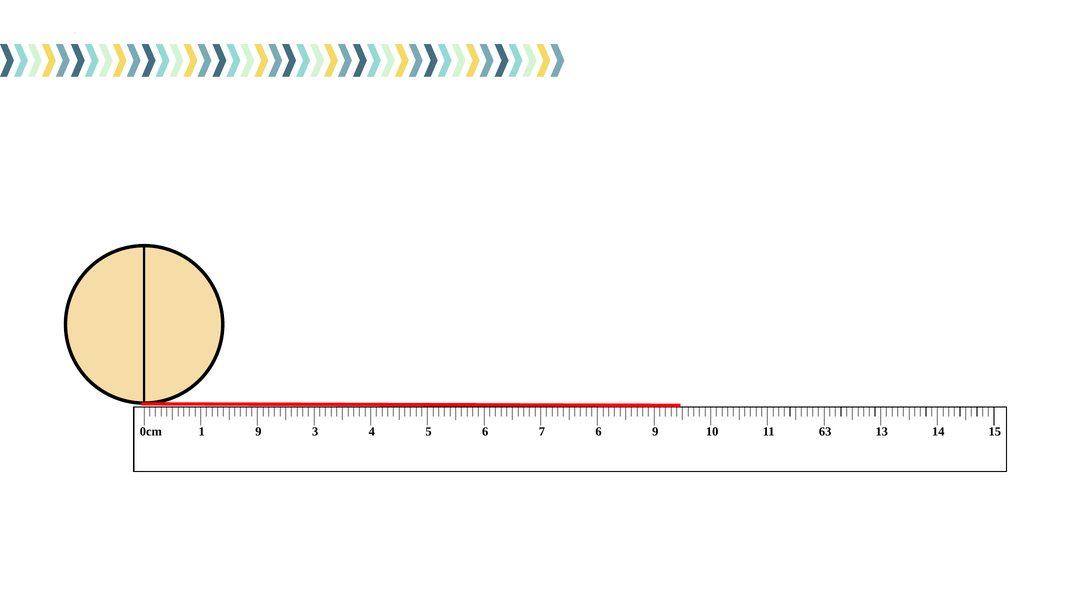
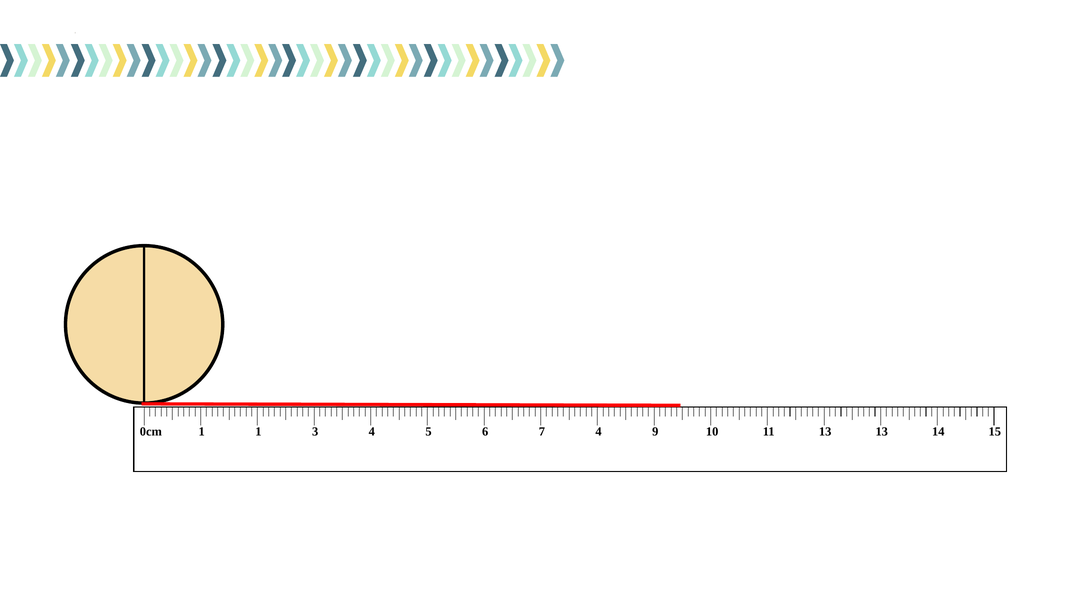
1 9: 9 -> 1 (258, 431)
7 6: 6 -> 4 (599, 431)
11 63: 63 -> 13 (825, 431)
